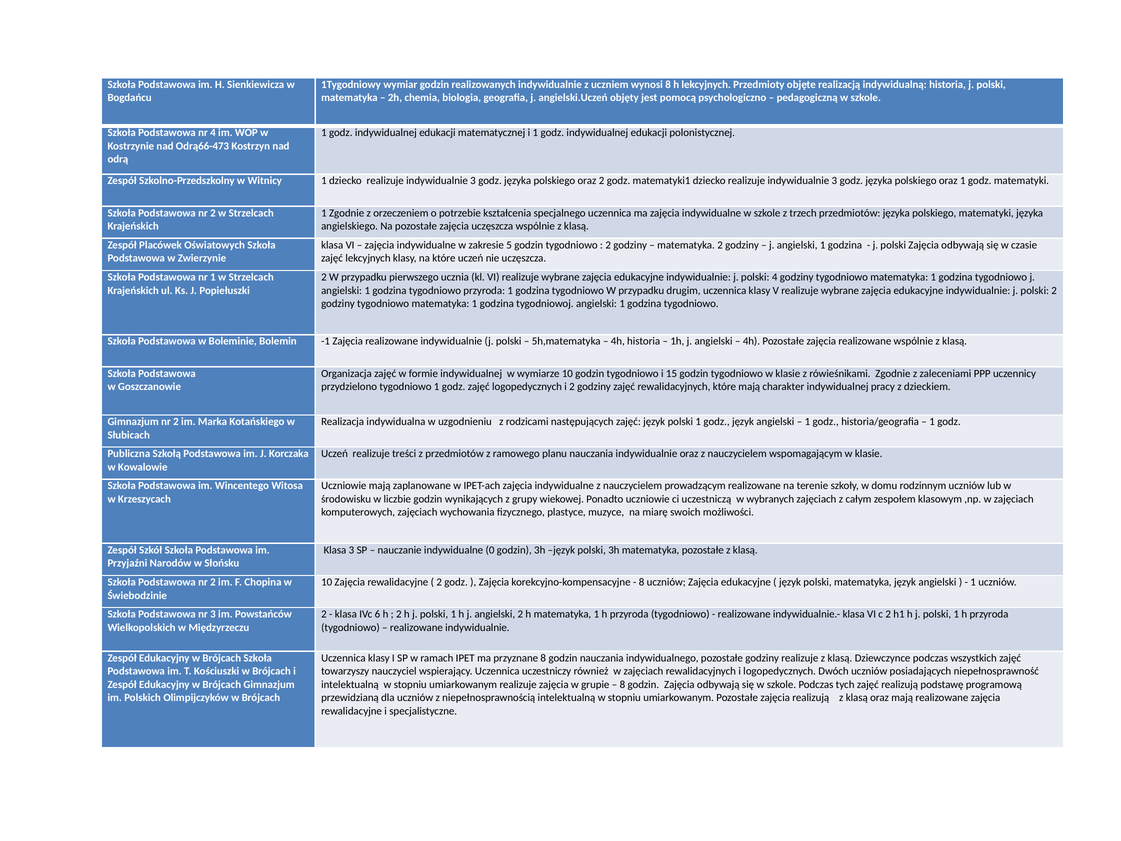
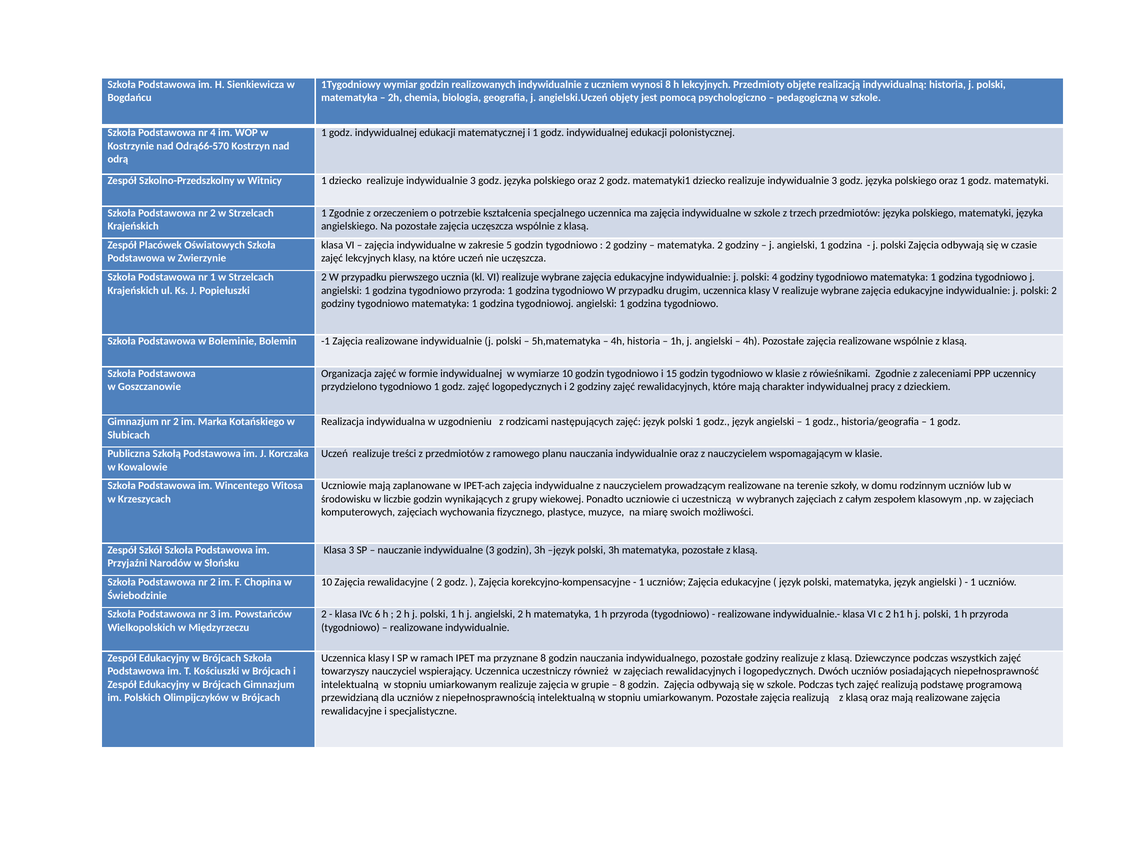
Odrą66-473: Odrą66-473 -> Odrą66-570 (202, 146)
indywidualne 0: 0 -> 3 (490, 550)
8: 8 -> 1 (642, 582)
